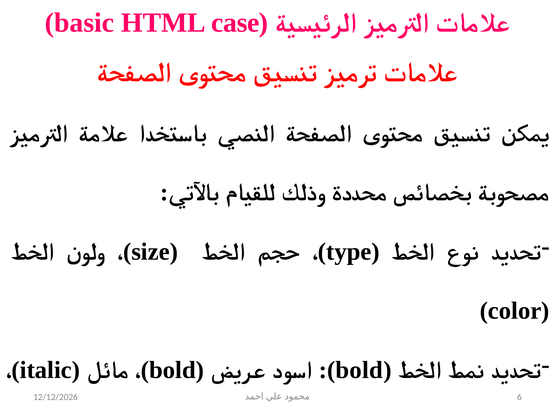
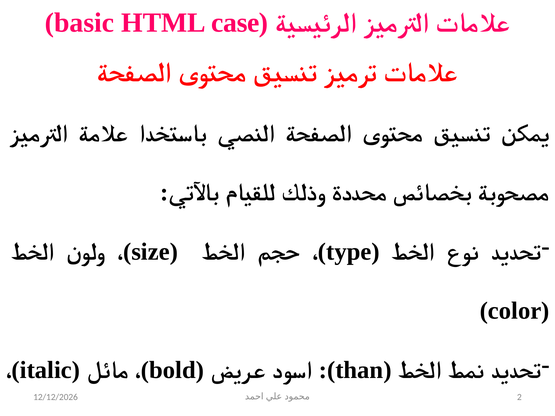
bold: bold -> than (359, 370)
6: 6 -> 2 (519, 397)
